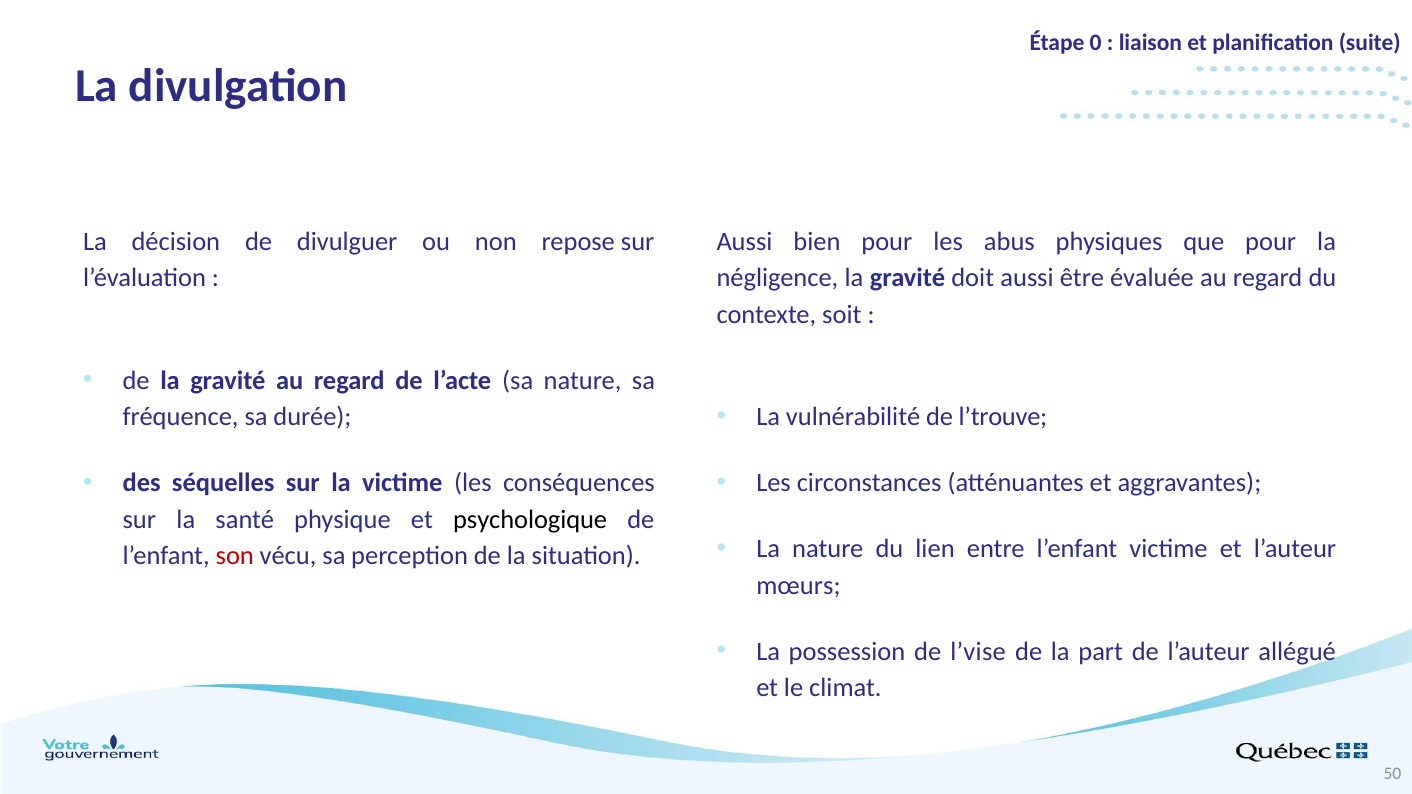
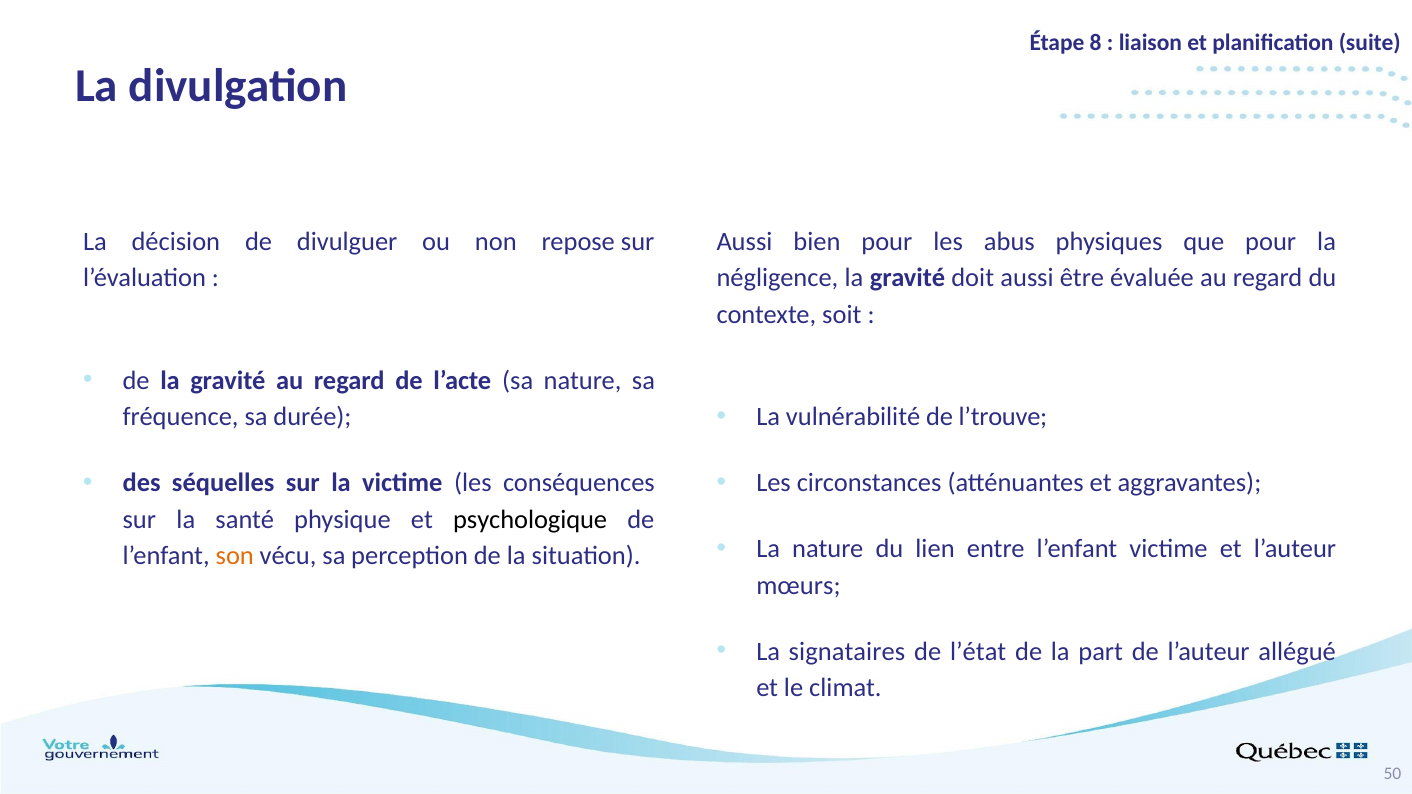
0: 0 -> 8 (1096, 42)
son colour: red -> orange (235, 556)
possession: possession -> signataires (847, 652)
l’vise: l’vise -> l’état (978, 652)
